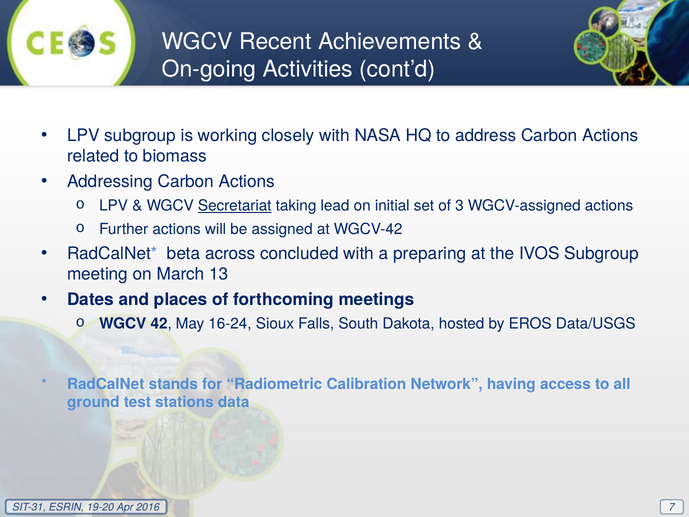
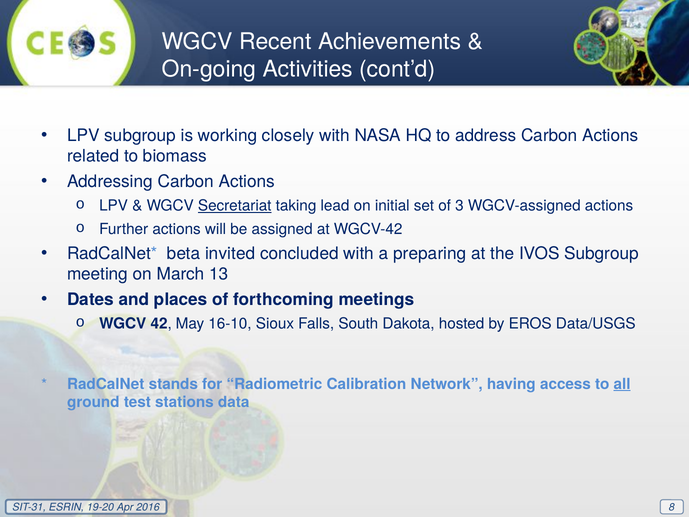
across: across -> invited (230, 253)
16-24: 16-24 -> 16-10 (230, 324)
all underline: none -> present (622, 384)
7: 7 -> 8 (672, 507)
